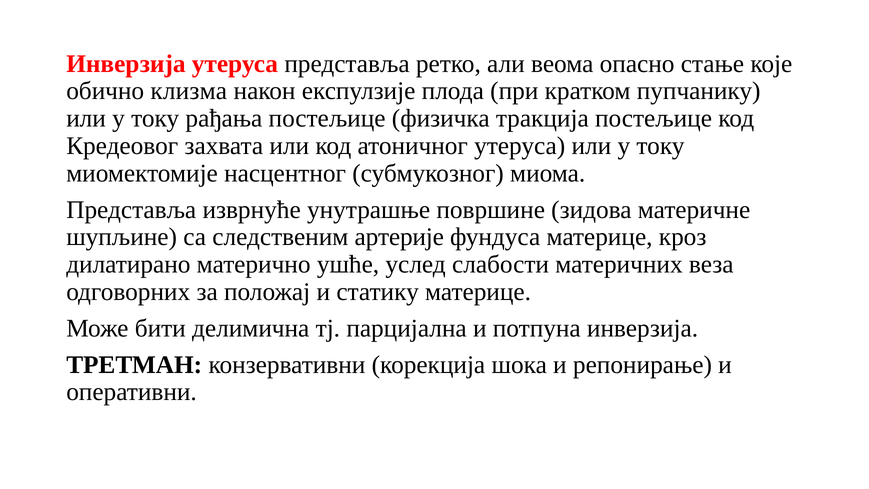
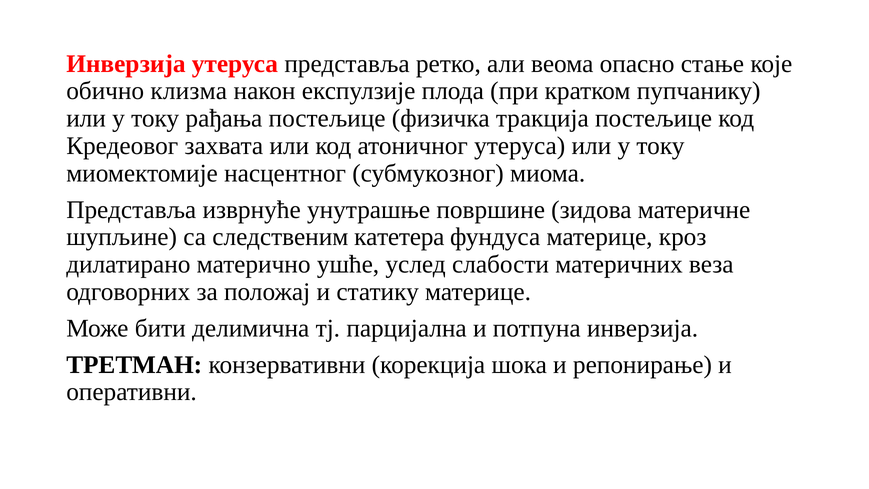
артерије: артерије -> катетера (399, 237)
